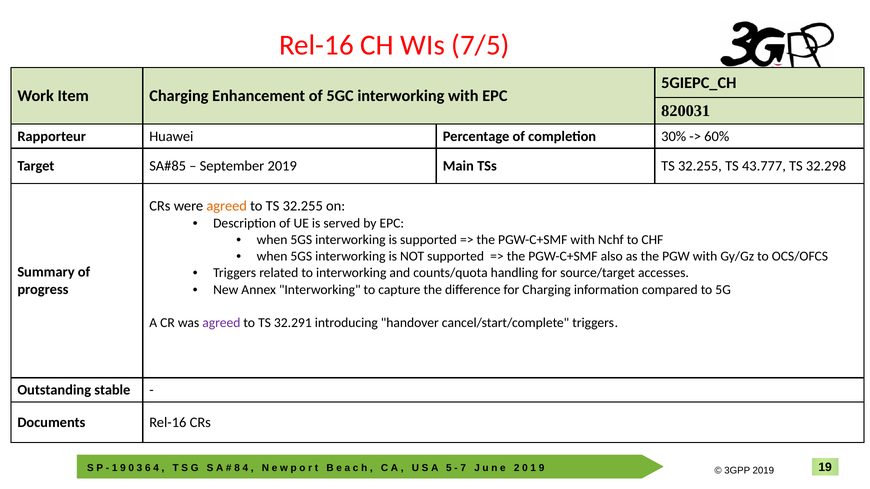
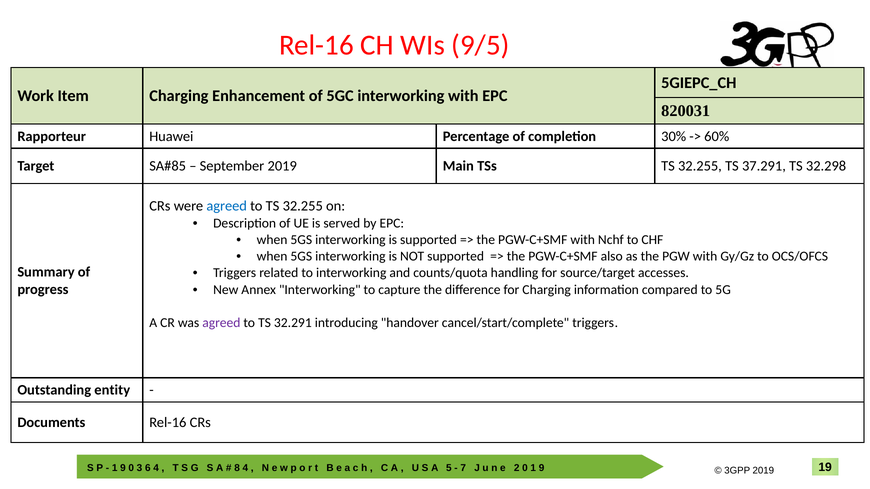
7/5: 7/5 -> 9/5 (481, 45)
43.777: 43.777 -> 37.291 (764, 166)
agreed colour: orange -> blue (227, 206)
stable: stable -> entity (112, 390)
